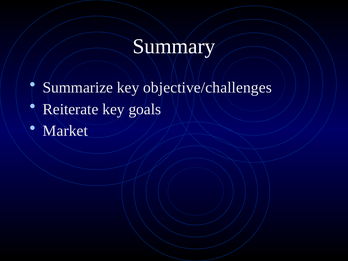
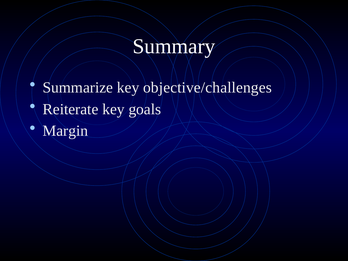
Market: Market -> Margin (65, 131)
